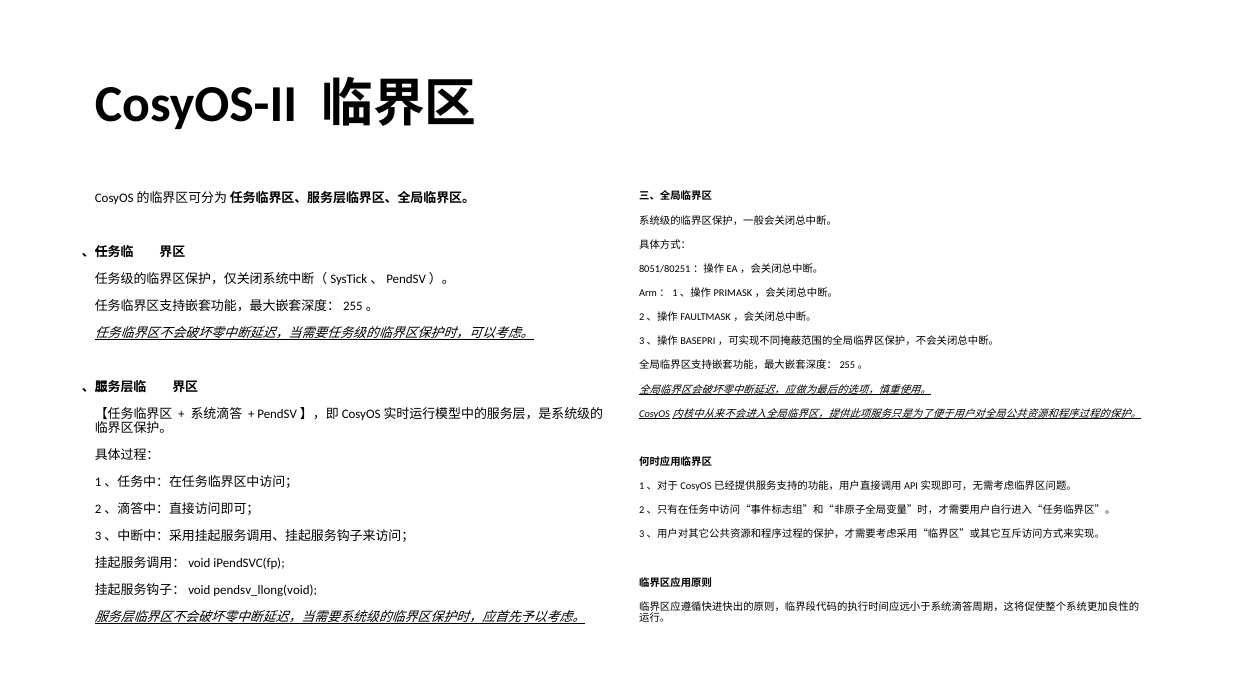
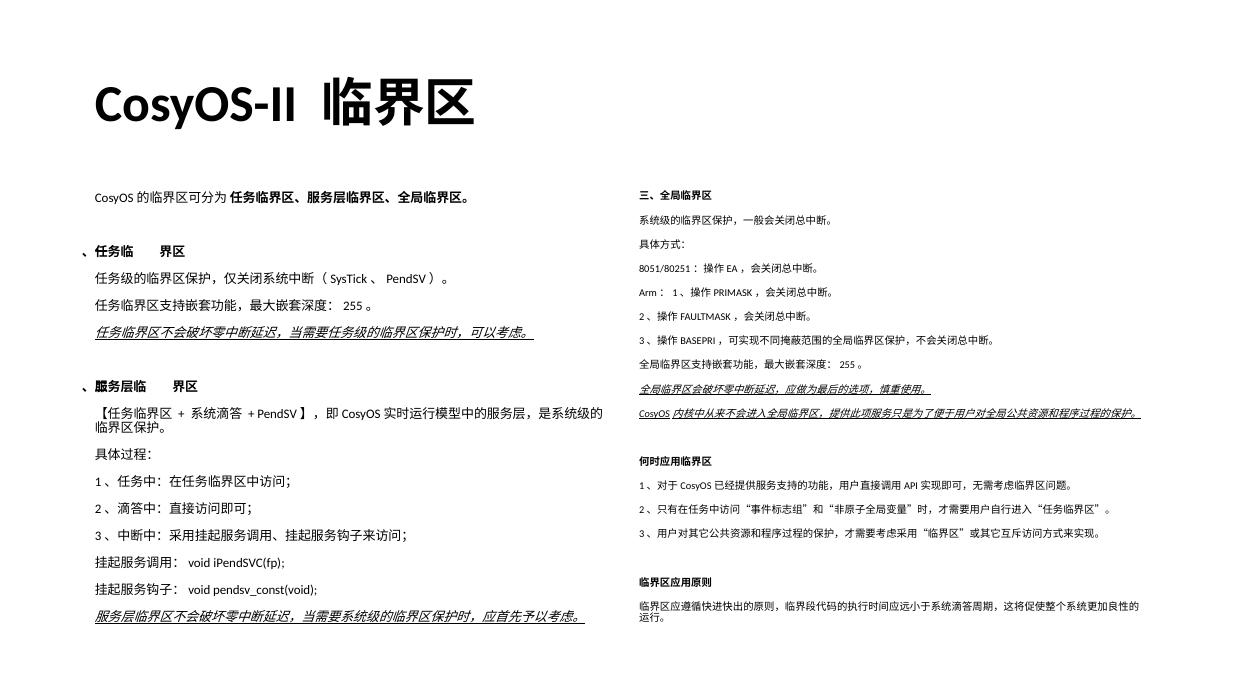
pendsv_llong(void: pendsv_llong(void -> pendsv_const(void (265, 590)
